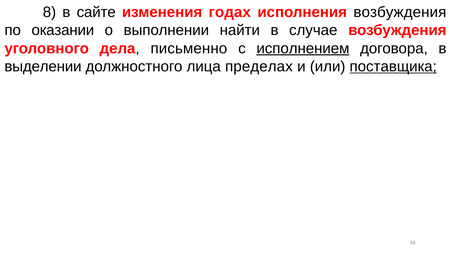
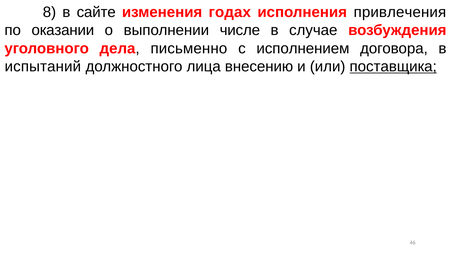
исполнения возбуждения: возбуждения -> привлечения (400, 12)
найти: найти -> числе (240, 30)
исполнением underline: present -> none (303, 48)
выделении: выделении -> испытаний (43, 66)
пределах: пределах -> внесению (259, 66)
